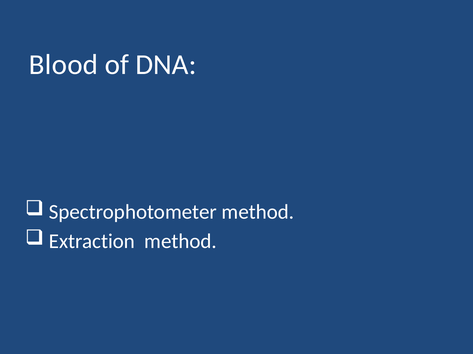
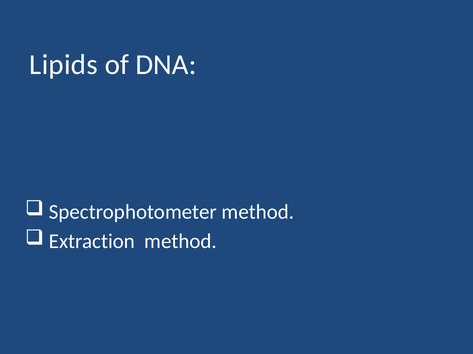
Blood: Blood -> Lipids (64, 65)
